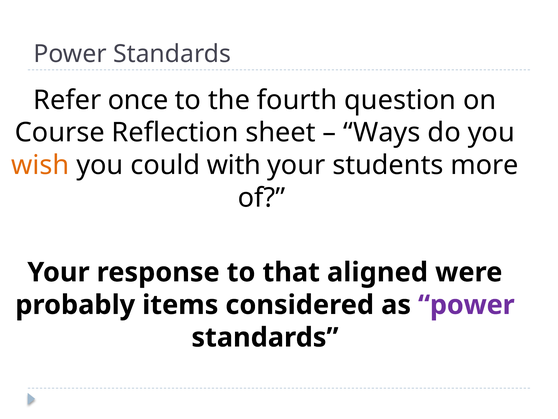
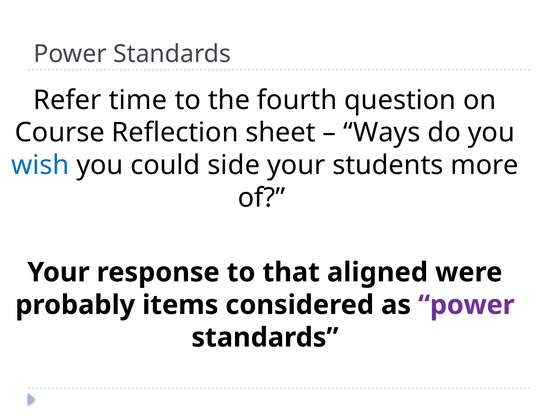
once: once -> time (138, 100)
wish colour: orange -> blue (40, 165)
with: with -> side (234, 165)
